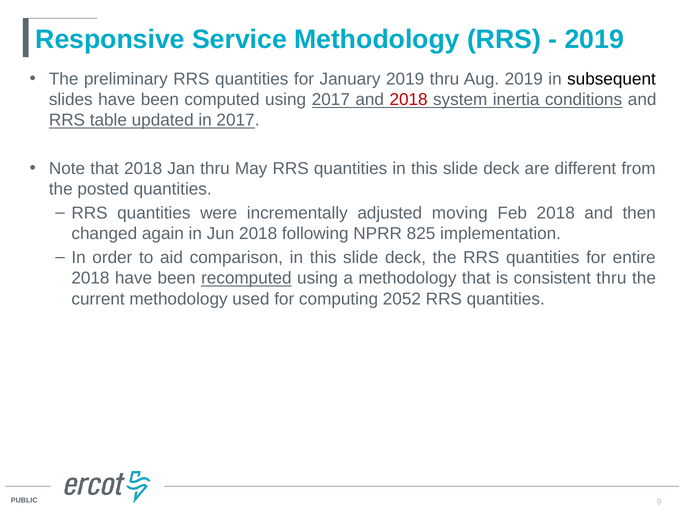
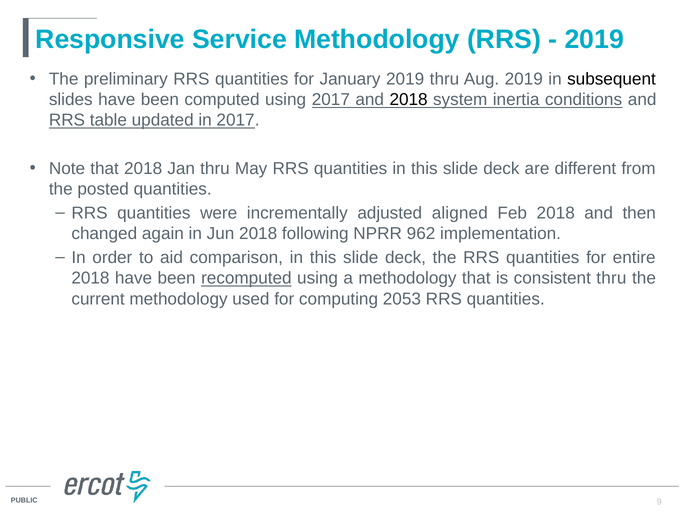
2018 colour: red -> black (409, 100)
moving: moving -> aligned (460, 213)
825: 825 -> 962 (421, 233)
2052: 2052 -> 2053 (402, 299)
